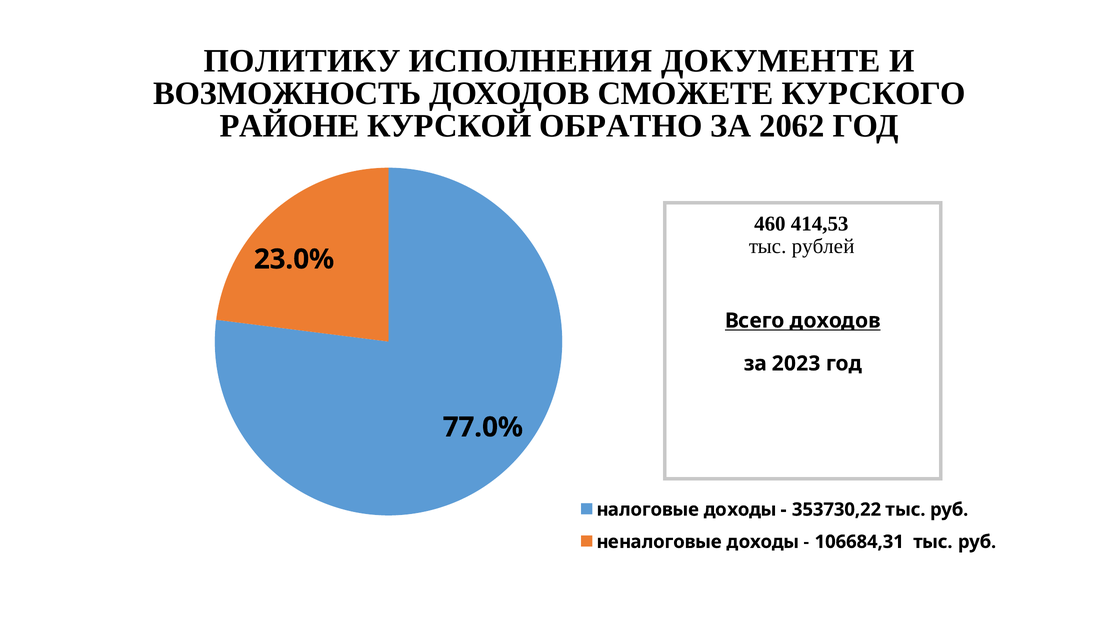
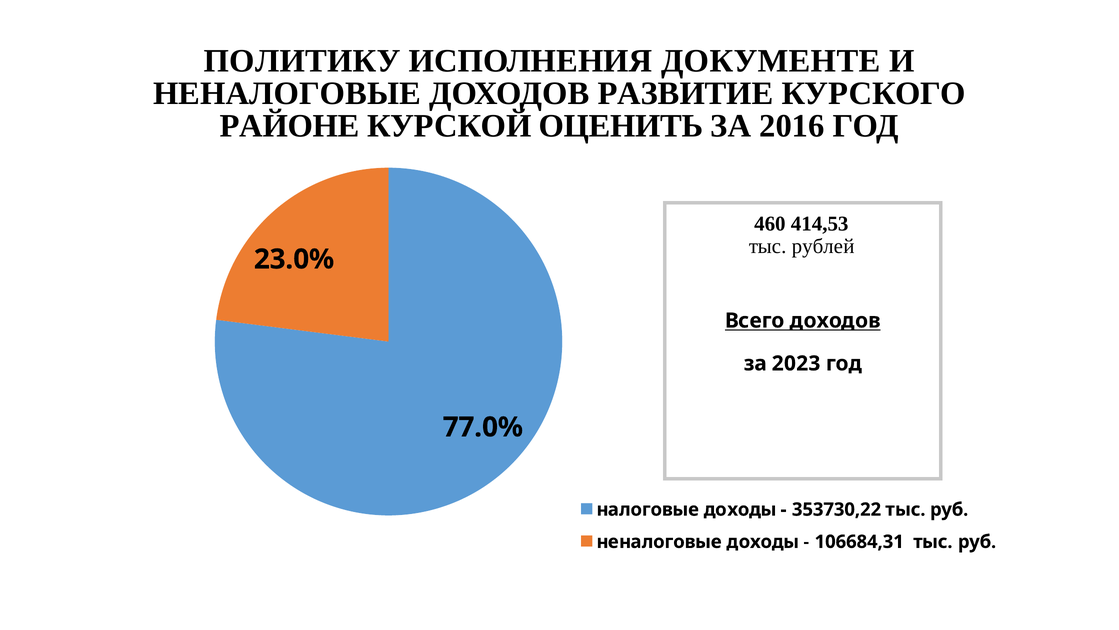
ВОЗМОЖНОСТЬ: ВОЗМОЖНОСТЬ -> НЕНАЛОГОВЫЕ (287, 93)
СМОЖЕТЕ: СМОЖЕТЕ -> РАЗВИТИЕ (686, 93)
ОБРАТНО: ОБРАТНО -> ОЦЕНИТЬ (621, 126)
2062: 2062 -> 2016 (792, 126)
